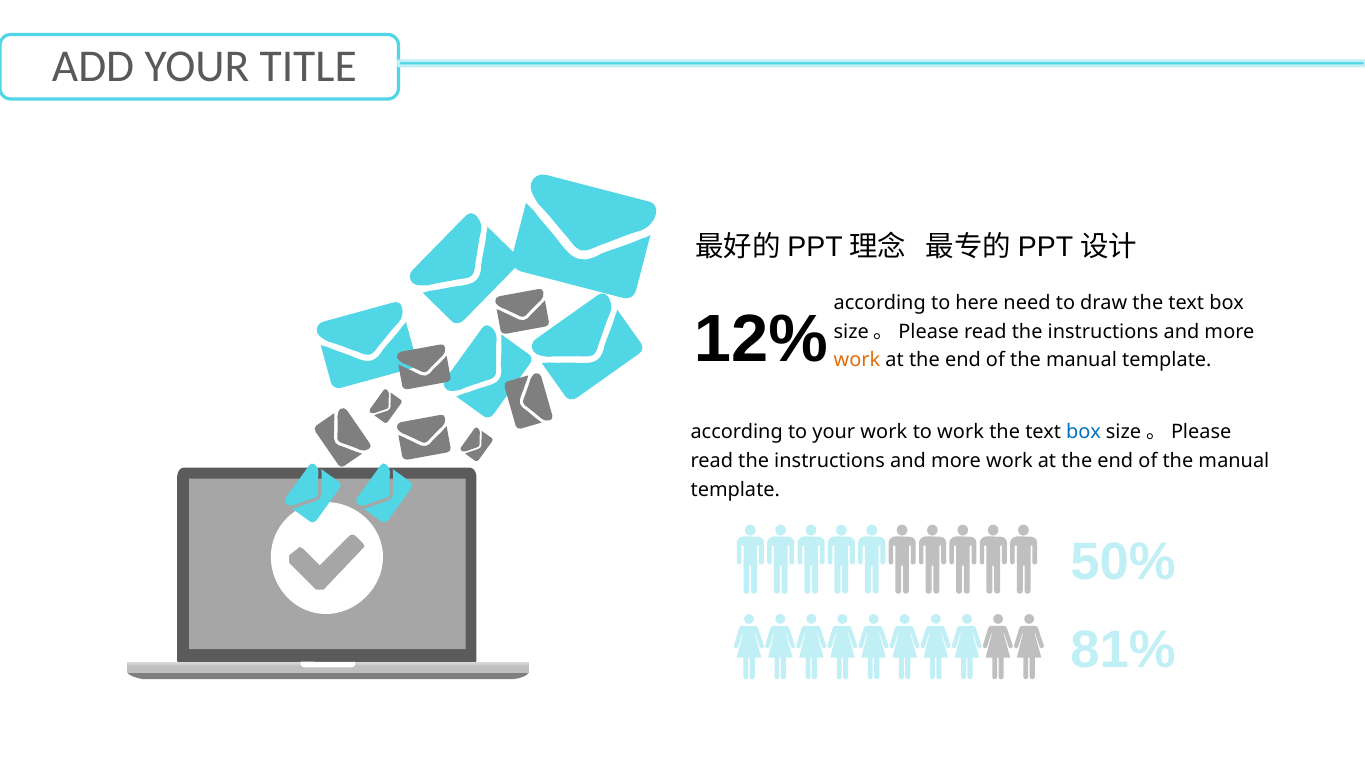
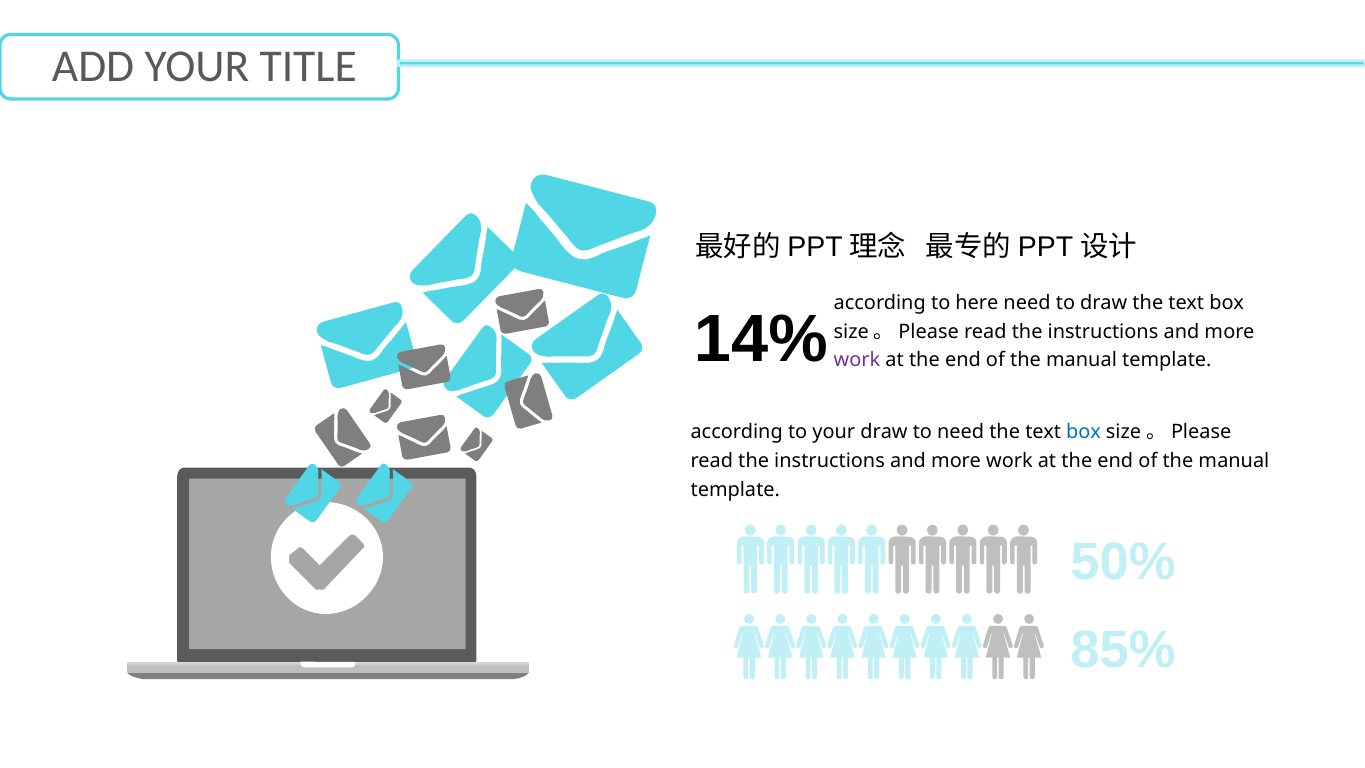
12%: 12% -> 14% (761, 339)
work colour: orange -> purple (857, 360)
your work: work -> draw (884, 432)
to work: work -> need (961, 432)
81%: 81% -> 85% (1123, 650)
